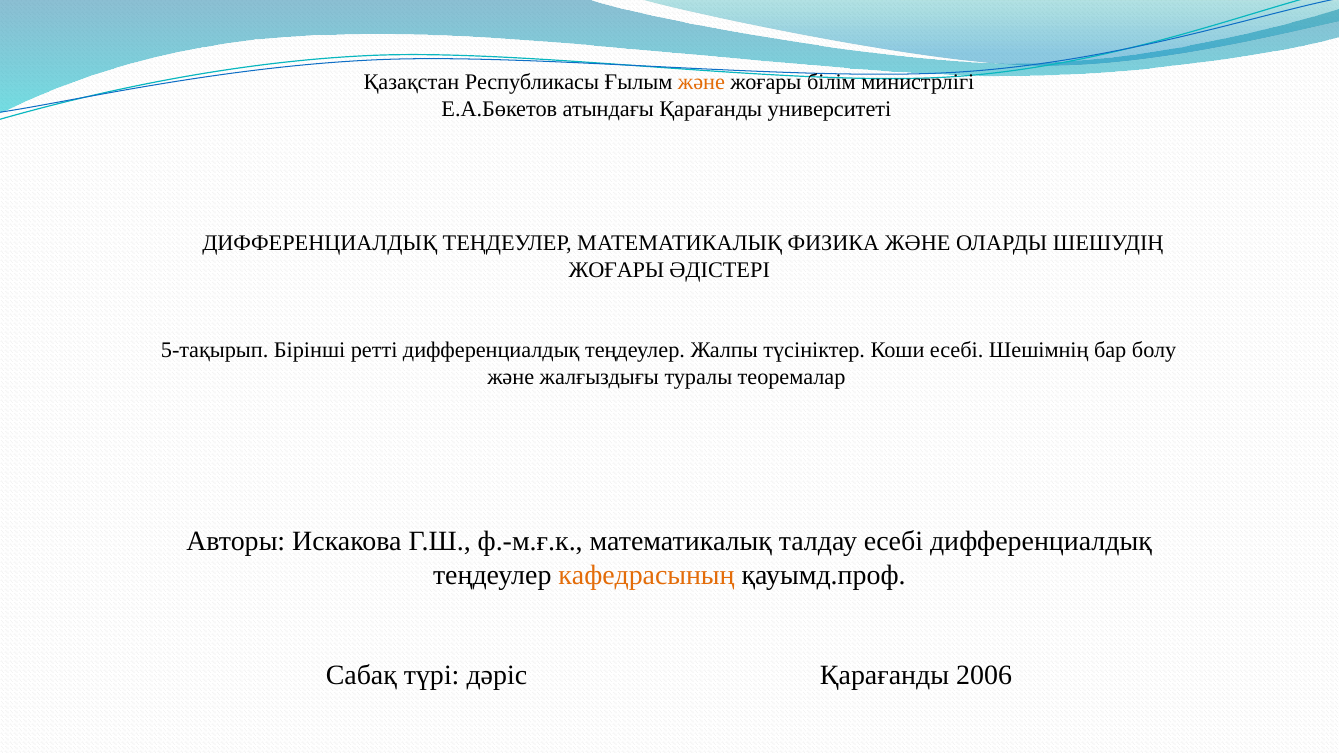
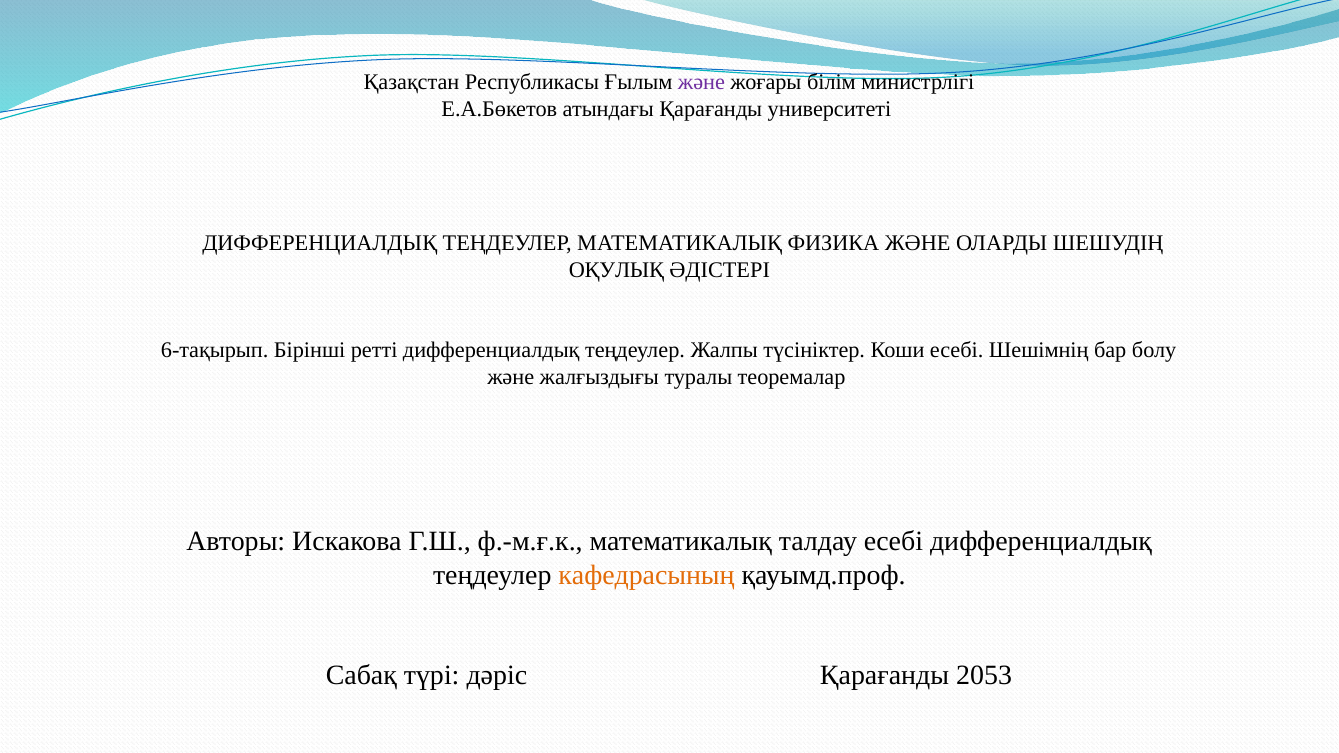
және colour: orange -> purple (701, 83)
ЖОҒАРЫ: ЖОҒАРЫ -> ОҚУЛЫҚ (616, 270)
5-тақырып: 5-тақырып -> 6-тақырып (215, 350)
2006: 2006 -> 2053 (984, 675)
